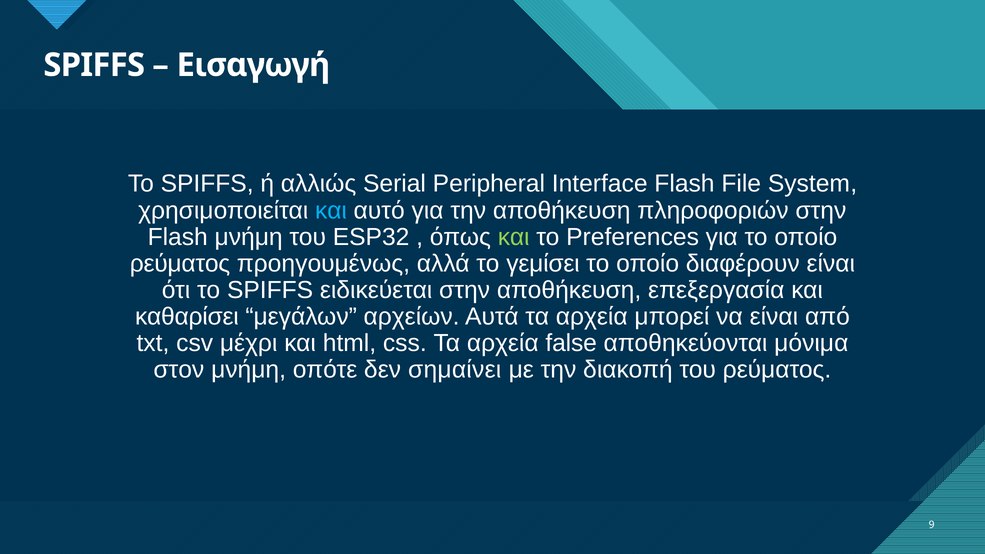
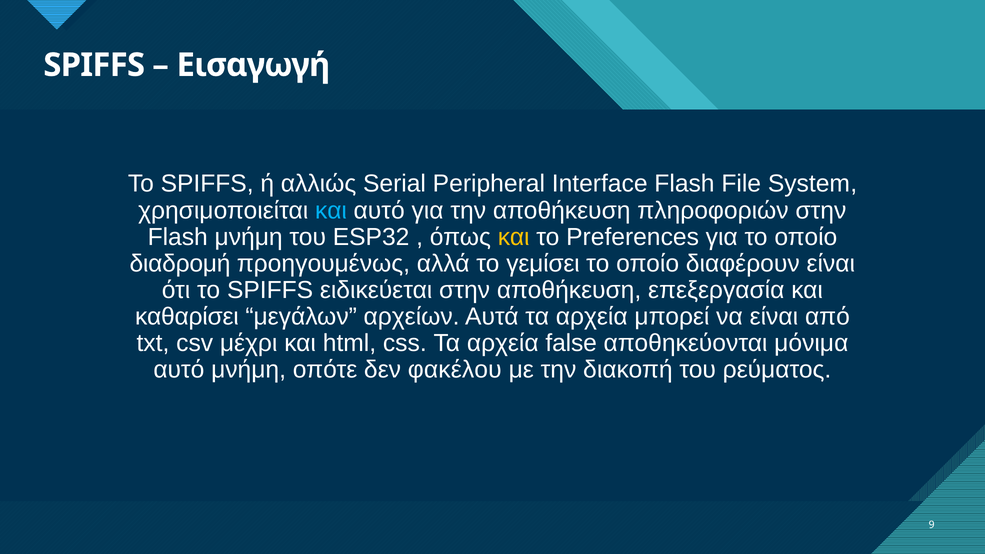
και colour: light green -> yellow (514, 237)
ρεύματος: ρεύματος -> διαδρομή (180, 264)
στον: στον -> αυτό (179, 370)
σημαίνει: σημαίνει -> φακέλου (455, 370)
